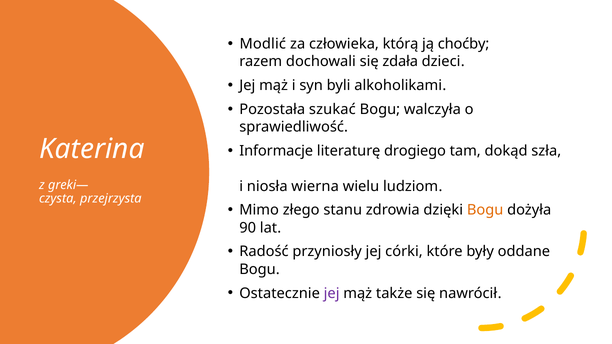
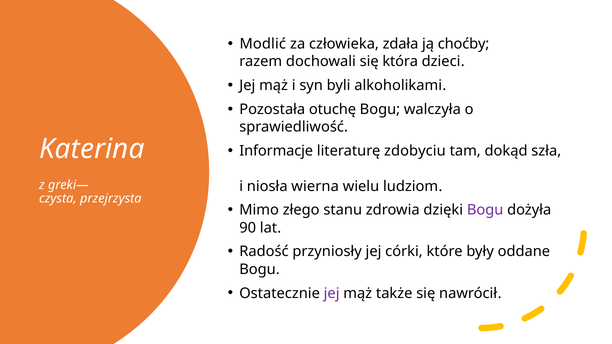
którą: którą -> zdała (401, 44)
zdała: zdała -> która (400, 62)
szukać: szukać -> otuchę (333, 110)
drogiego: drogiego -> zdobyciu (415, 151)
Bogu colour: orange -> purple (485, 210)
